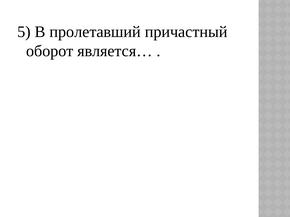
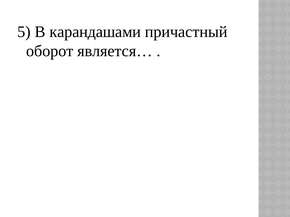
пролетавший: пролетавший -> карандашами (95, 32)
